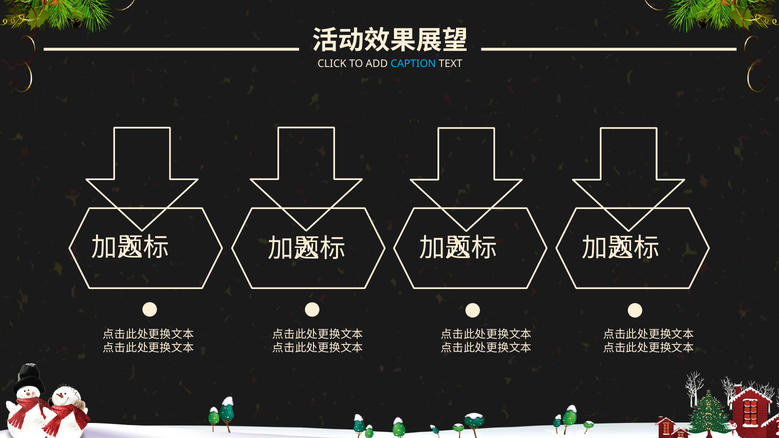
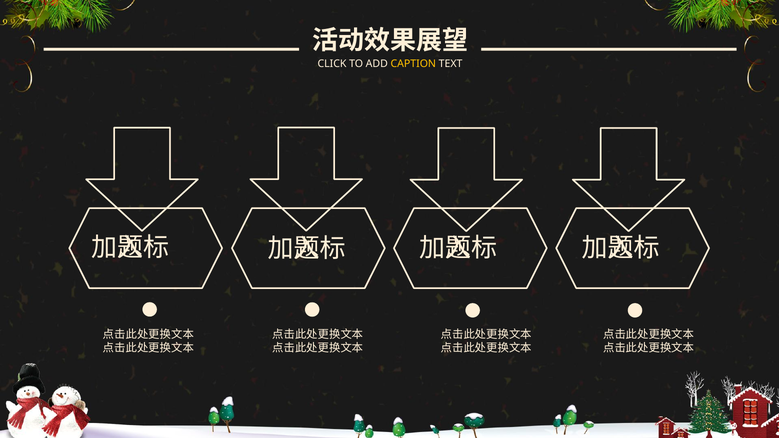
CAPTION colour: light blue -> yellow (413, 64)
